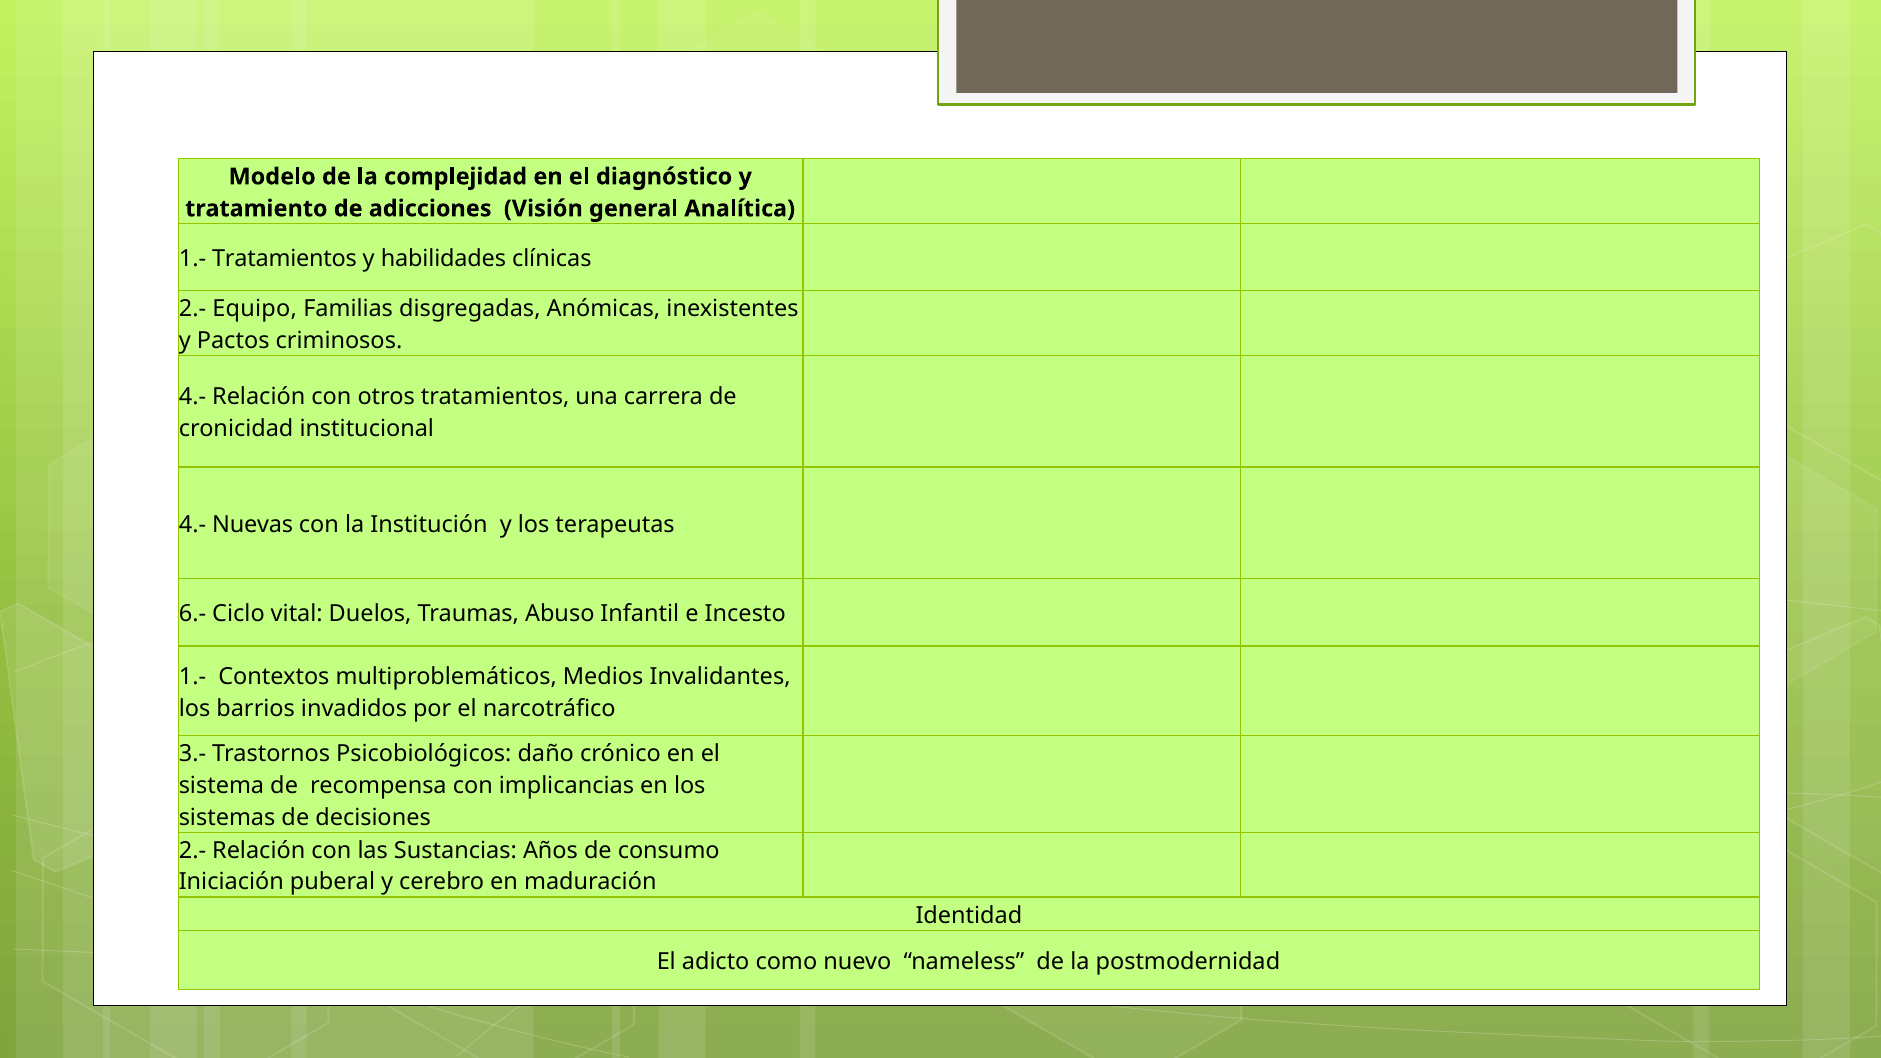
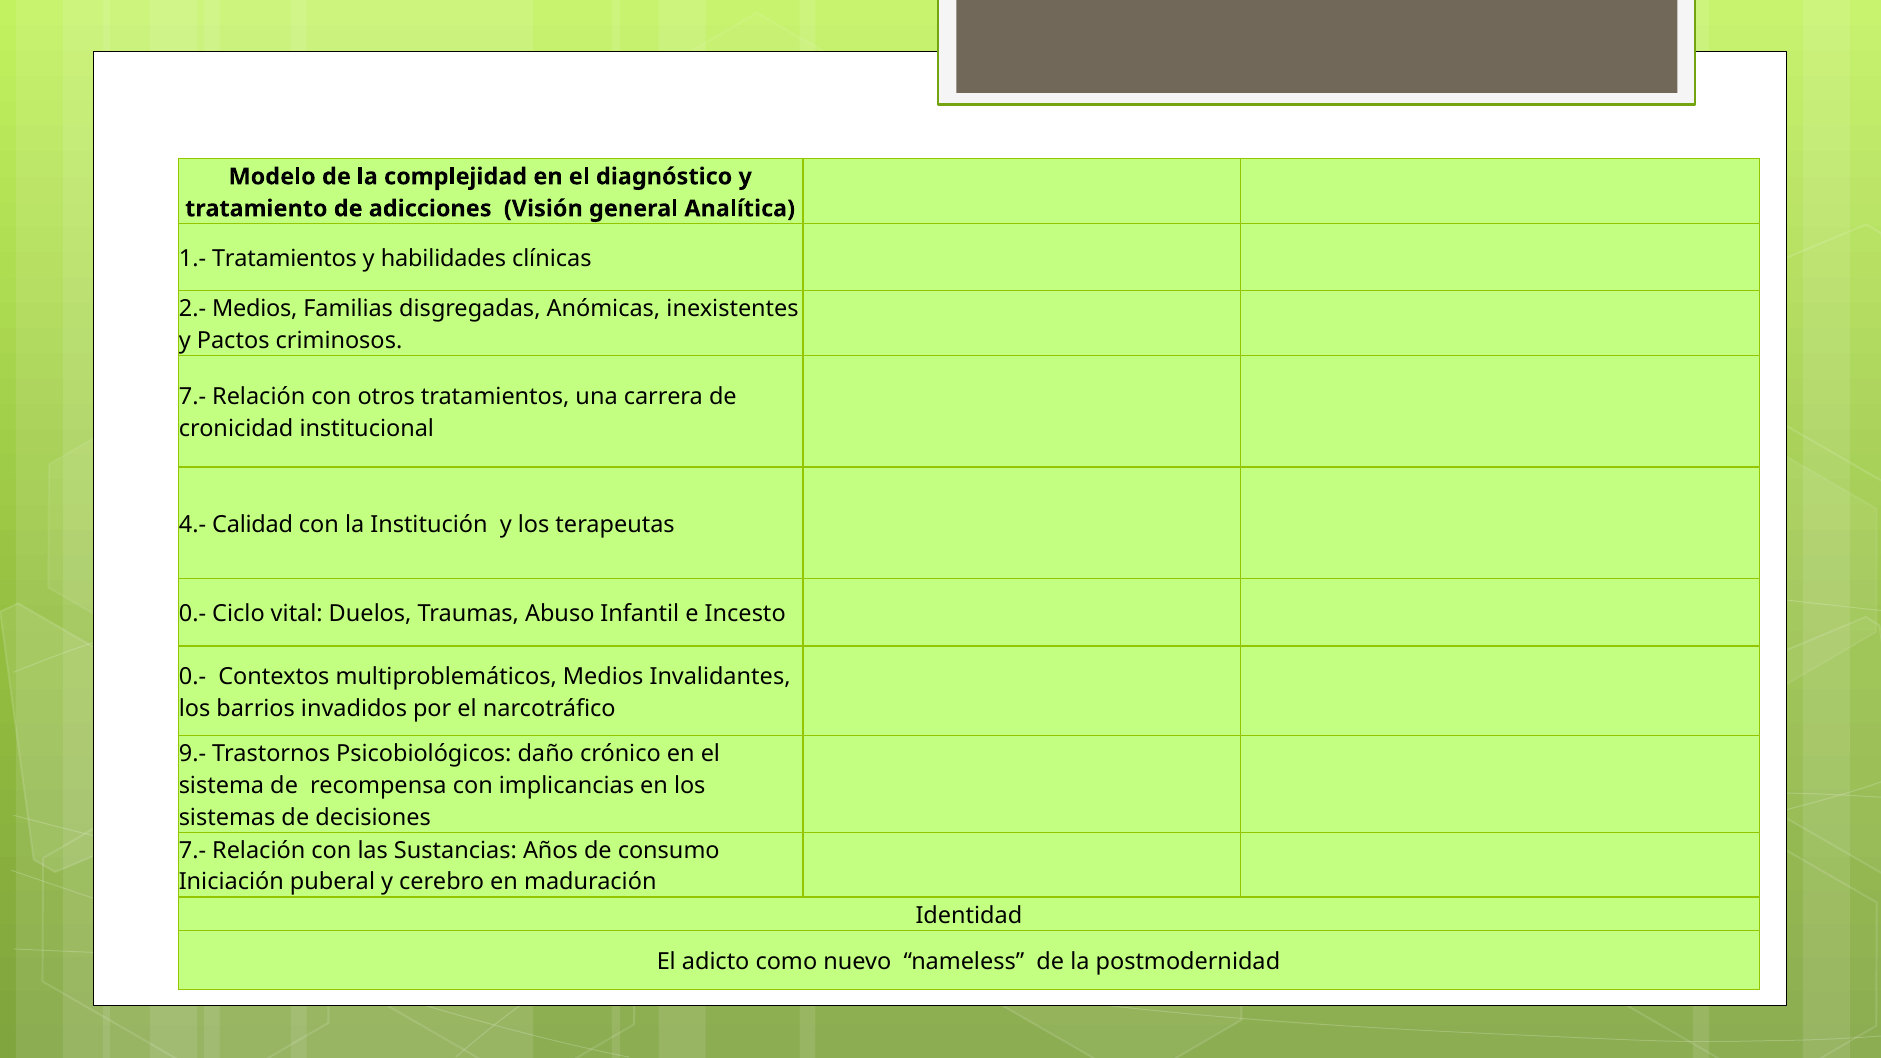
2.- Equipo: Equipo -> Medios (255, 309)
4.-: 4.- -> 7.- (193, 397)
Nuevas: Nuevas -> Calidad (253, 525)
6.-: 6.- -> 0.- (193, 614)
1.-: 1.- -> 0.- (193, 677)
3.-: 3.- -> 9.- (193, 754)
2.-: 2.- -> 7.- (193, 850)
